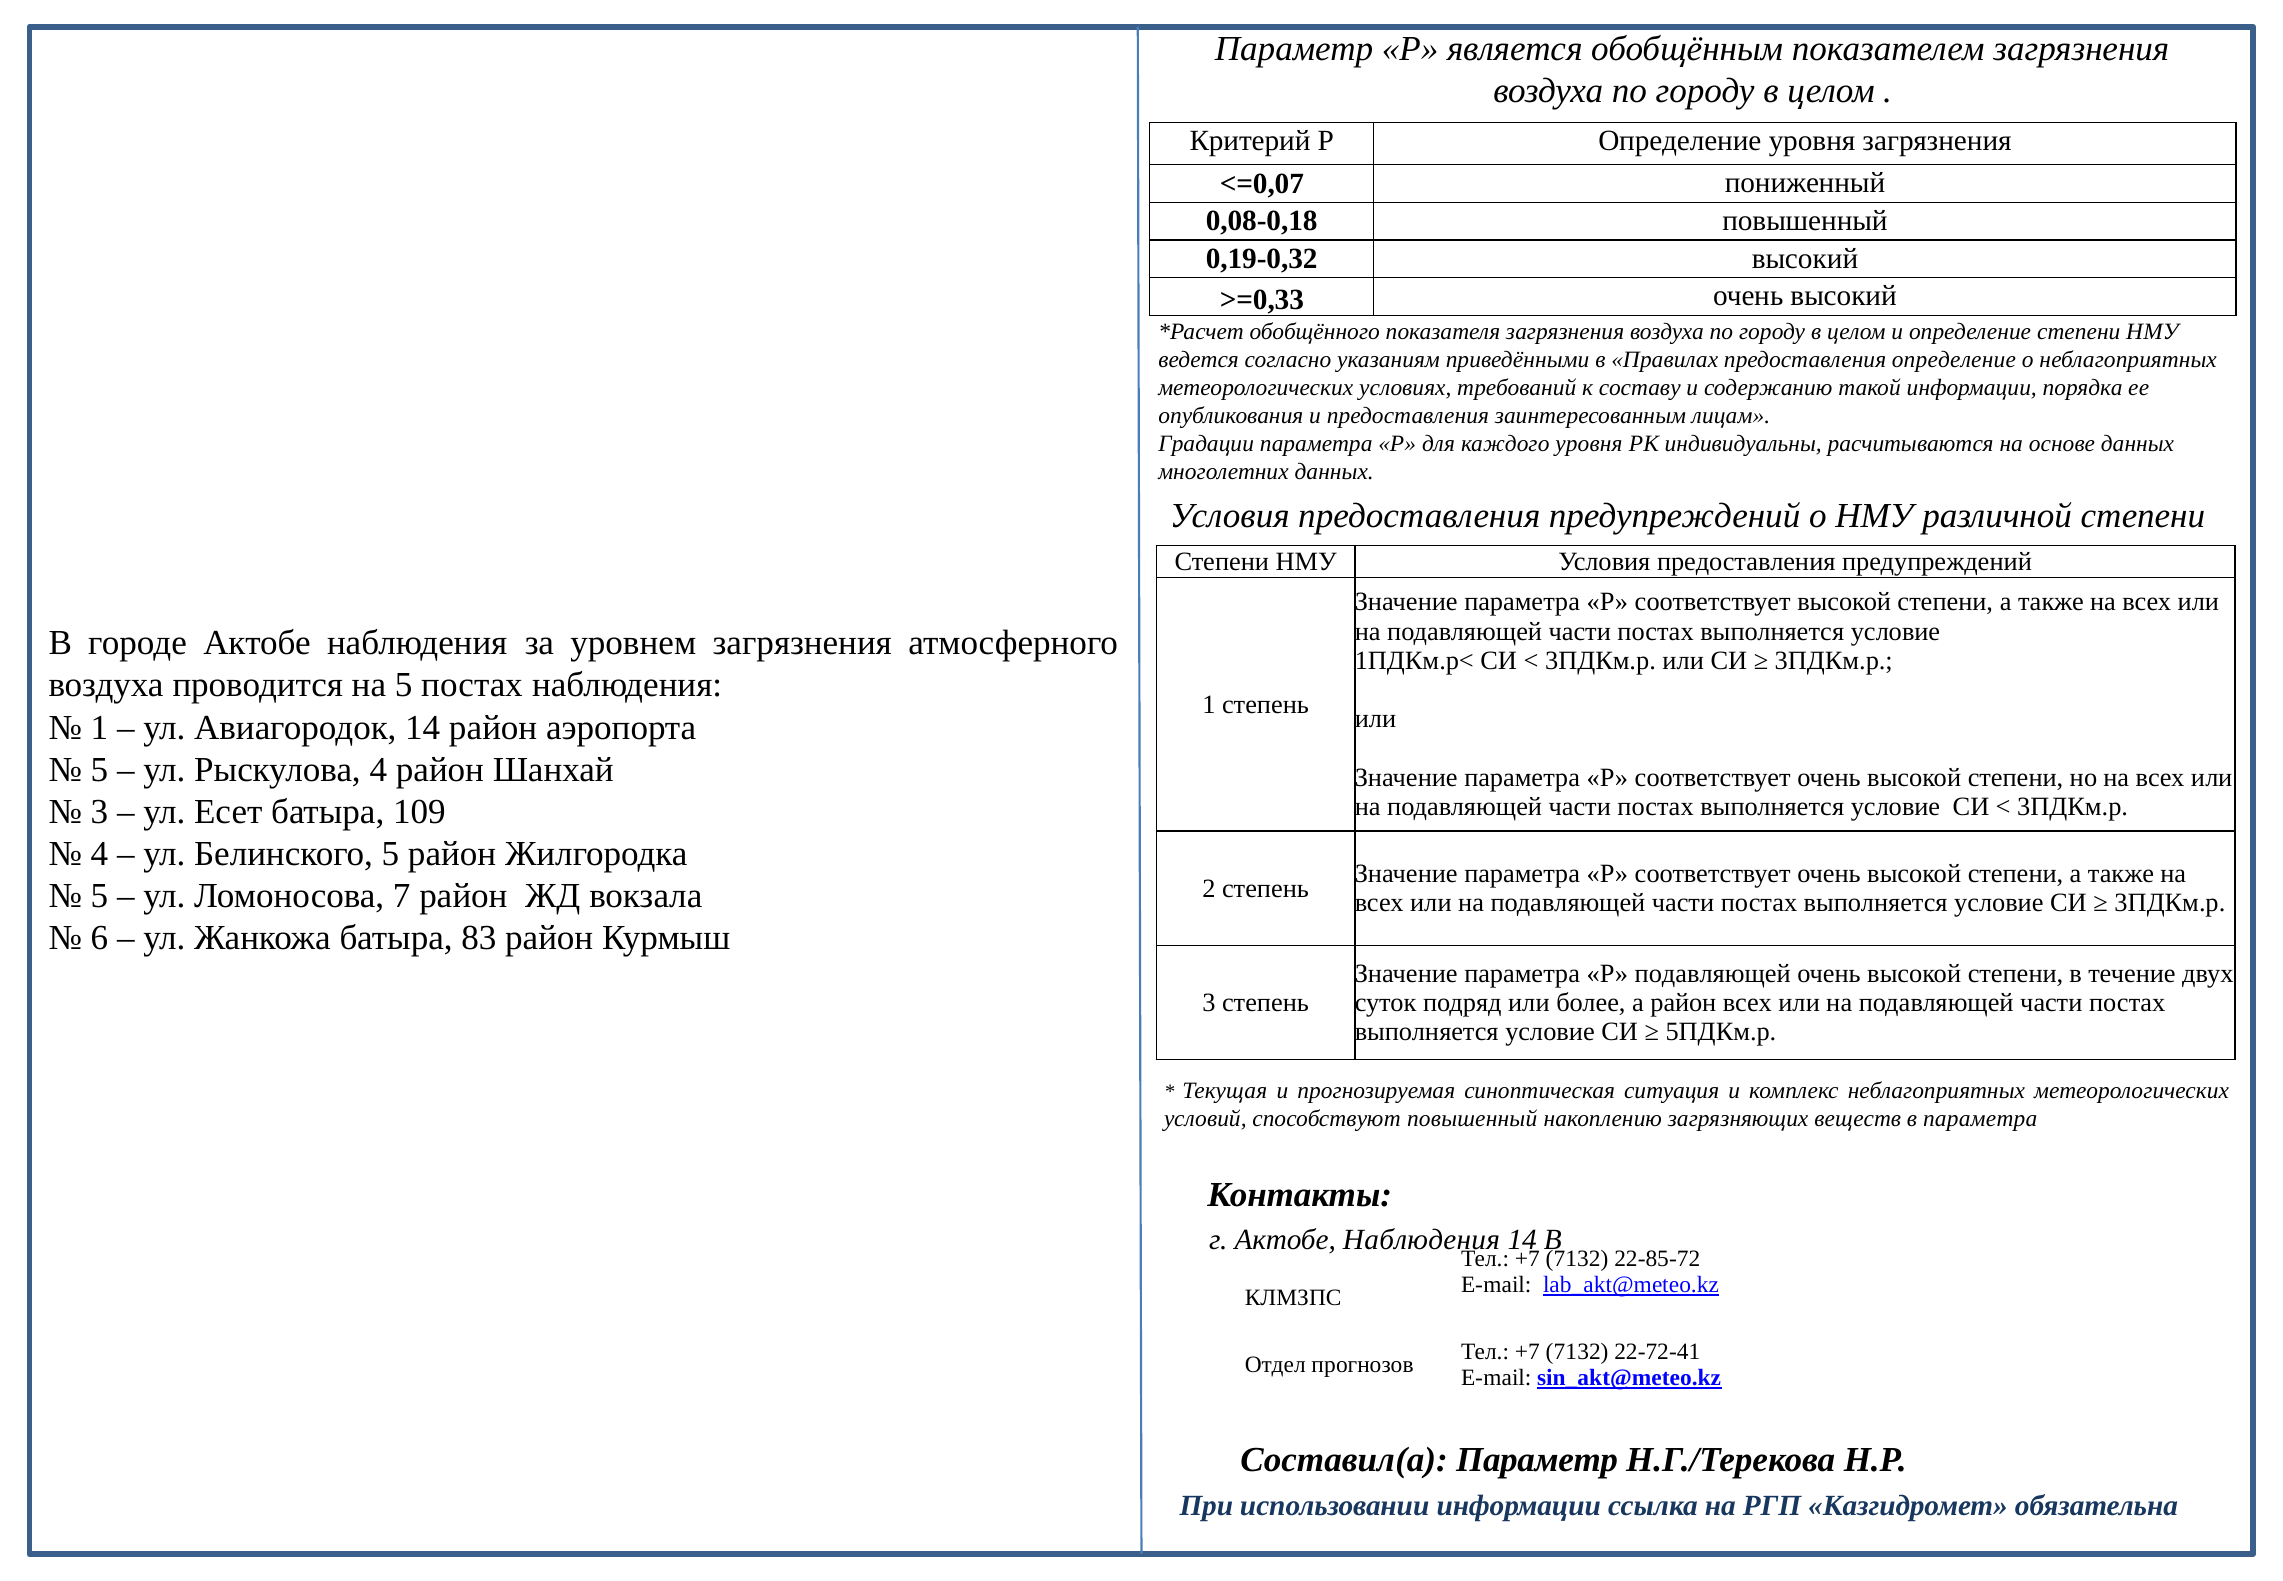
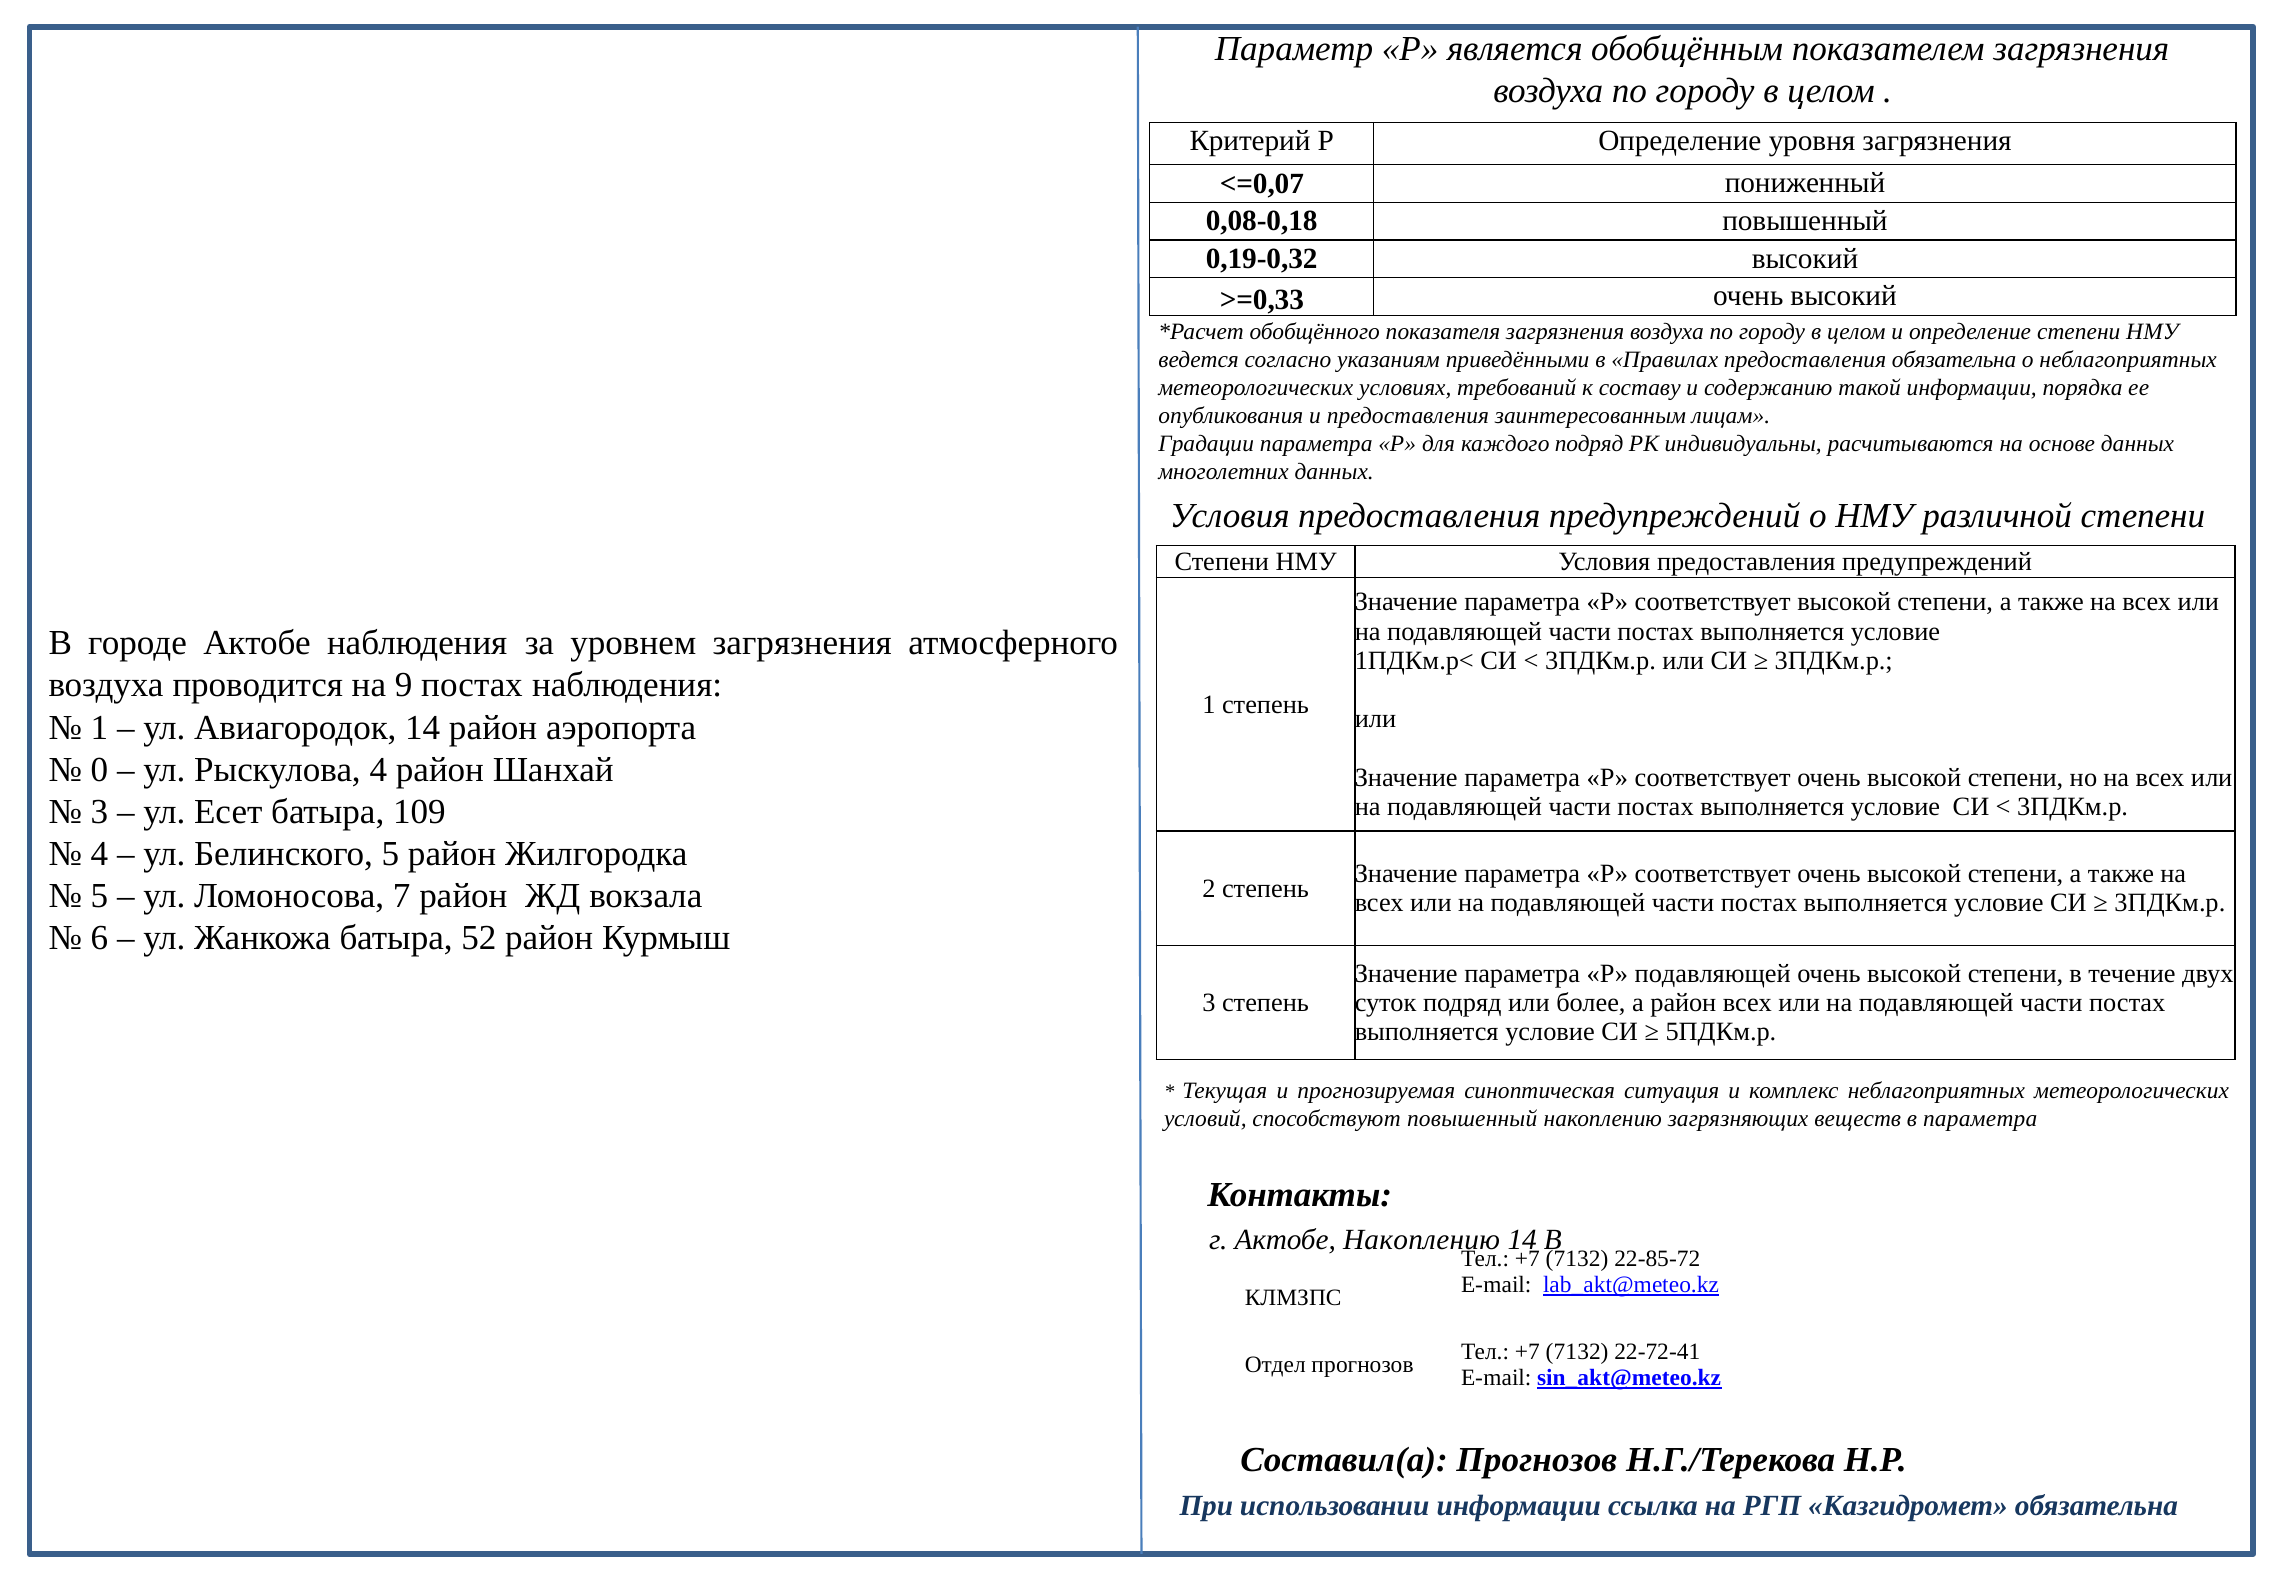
предоставления определение: определение -> обязательна (1954, 359)
каждого уровня: уровня -> подряд (1589, 443)
на 5: 5 -> 9 (404, 685)
5: 5 -> 0 (99, 769)
83: 83 -> 52 (479, 938)
г Актобе Наблюдения: Наблюдения -> Накоплению (1421, 1240)
Составил(а Параметр: Параметр -> Прогнозов (1537, 1459)
